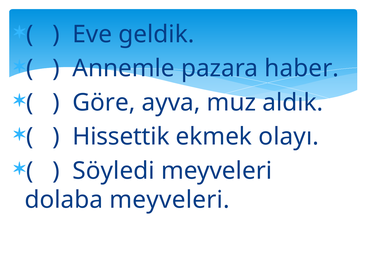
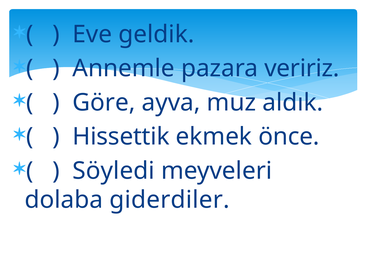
haber: haber -> veririz (302, 69)
olayı: olayı -> önce (289, 137)
dolaba meyveleri: meyveleri -> giderdiler (170, 200)
